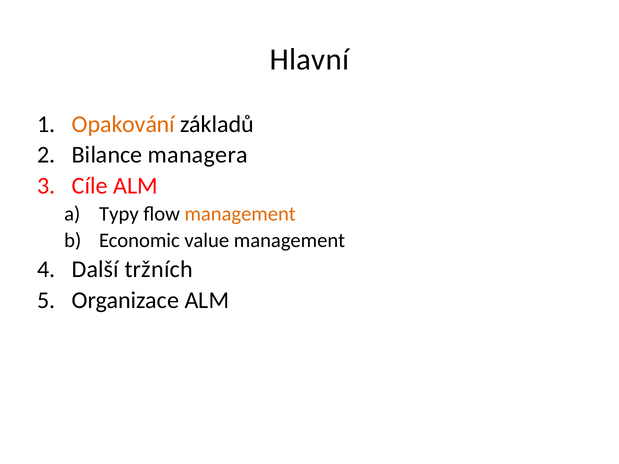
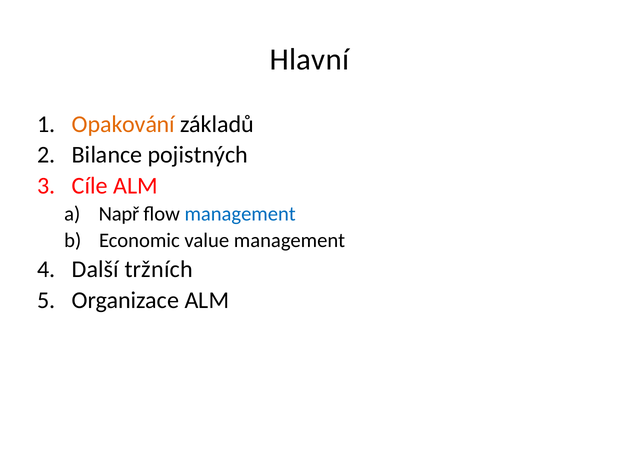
managera: managera -> pojistných (198, 155)
Typy: Typy -> Např (119, 214)
management colour: orange -> blue (240, 214)
